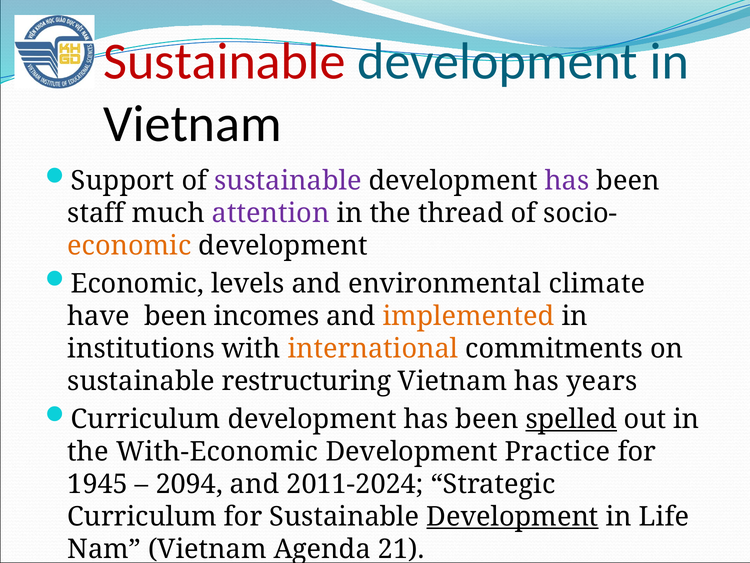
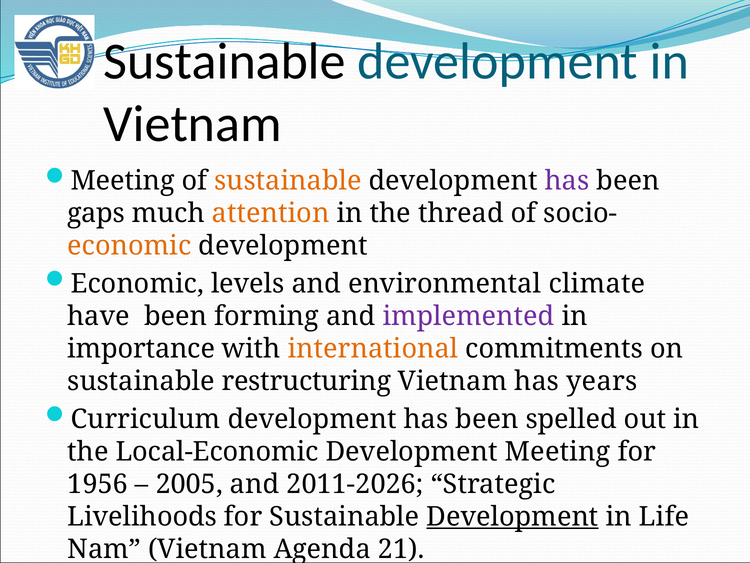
Sustainable colour: red -> black (224, 61)
Support: Support -> Meeting (123, 181)
sustainable colour: purple -> orange (288, 181)
staff: staff -> gaps (96, 213)
attention colour: purple -> orange (271, 213)
incomes: incomes -> forming (267, 316)
implemented colour: orange -> purple (469, 316)
institutions: institutions -> importance (141, 348)
spelled underline: present -> none (571, 419)
With-Economic: With-Economic -> Local-Economic (217, 451)
Development Practice: Practice -> Meeting (558, 451)
1945: 1945 -> 1956 (98, 484)
2094: 2094 -> 2005 (189, 484)
2011-2024: 2011-2024 -> 2011-2026 (355, 484)
Curriculum: Curriculum -> Livelihoods (142, 516)
